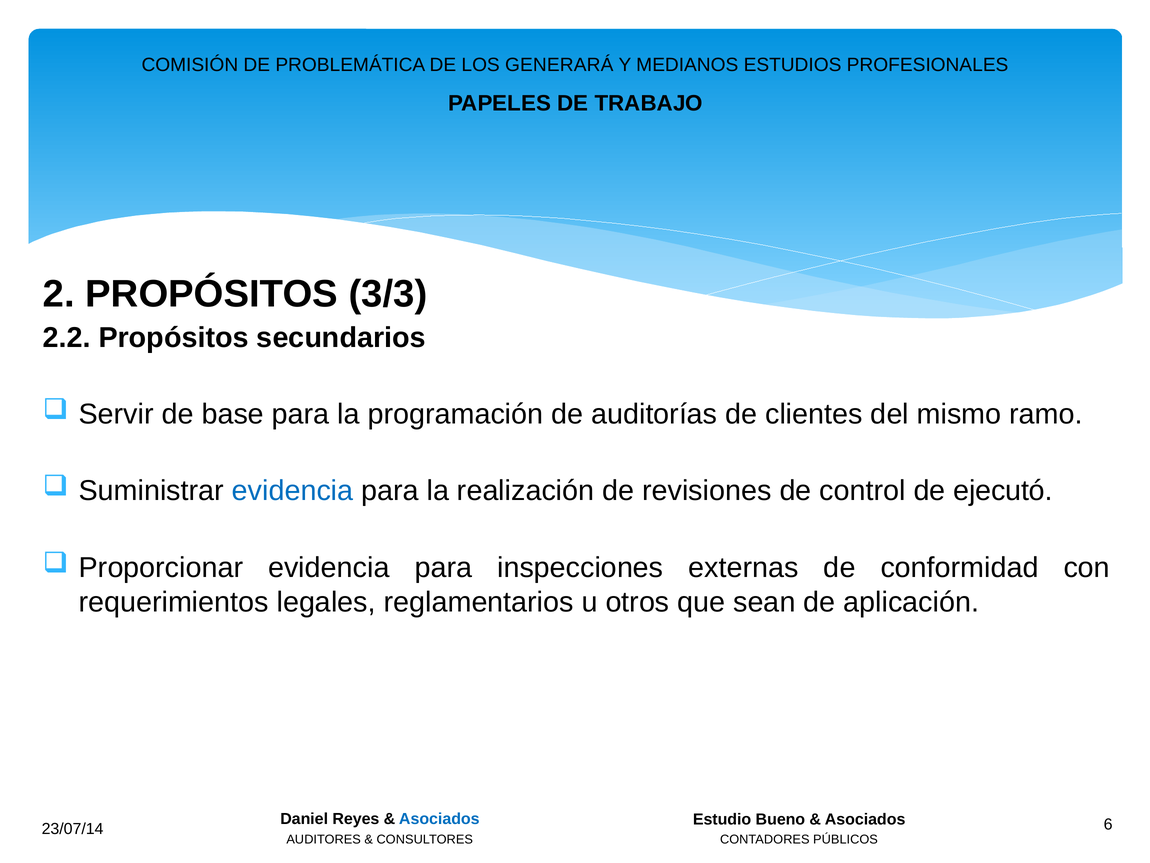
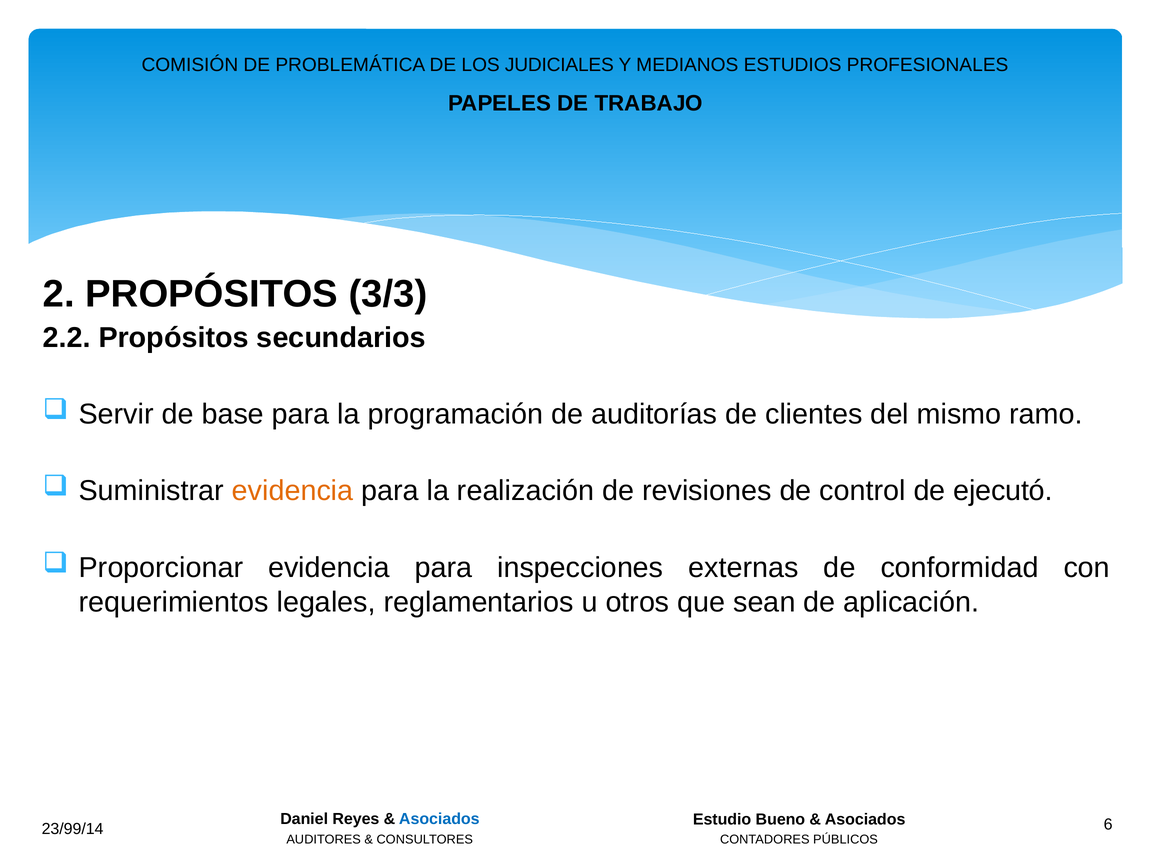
GENERARÁ: GENERARÁ -> JUDICIALES (559, 65)
evidencia colour: blue -> orange (293, 491)
23/07/14: 23/07/14 -> 23/99/14 (73, 829)
